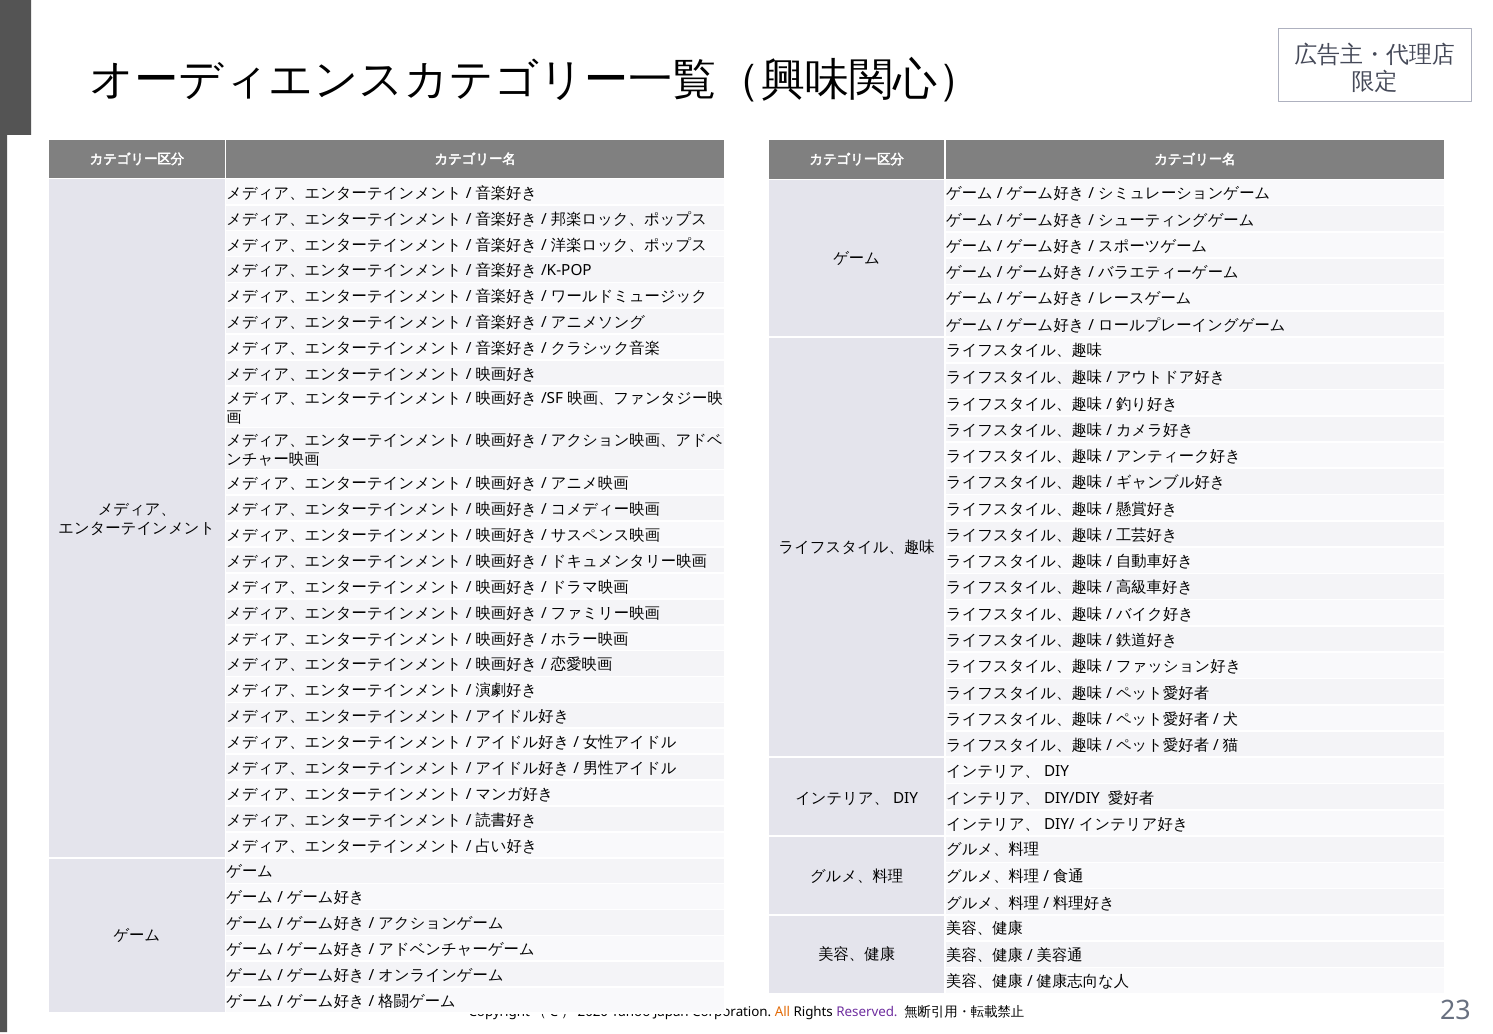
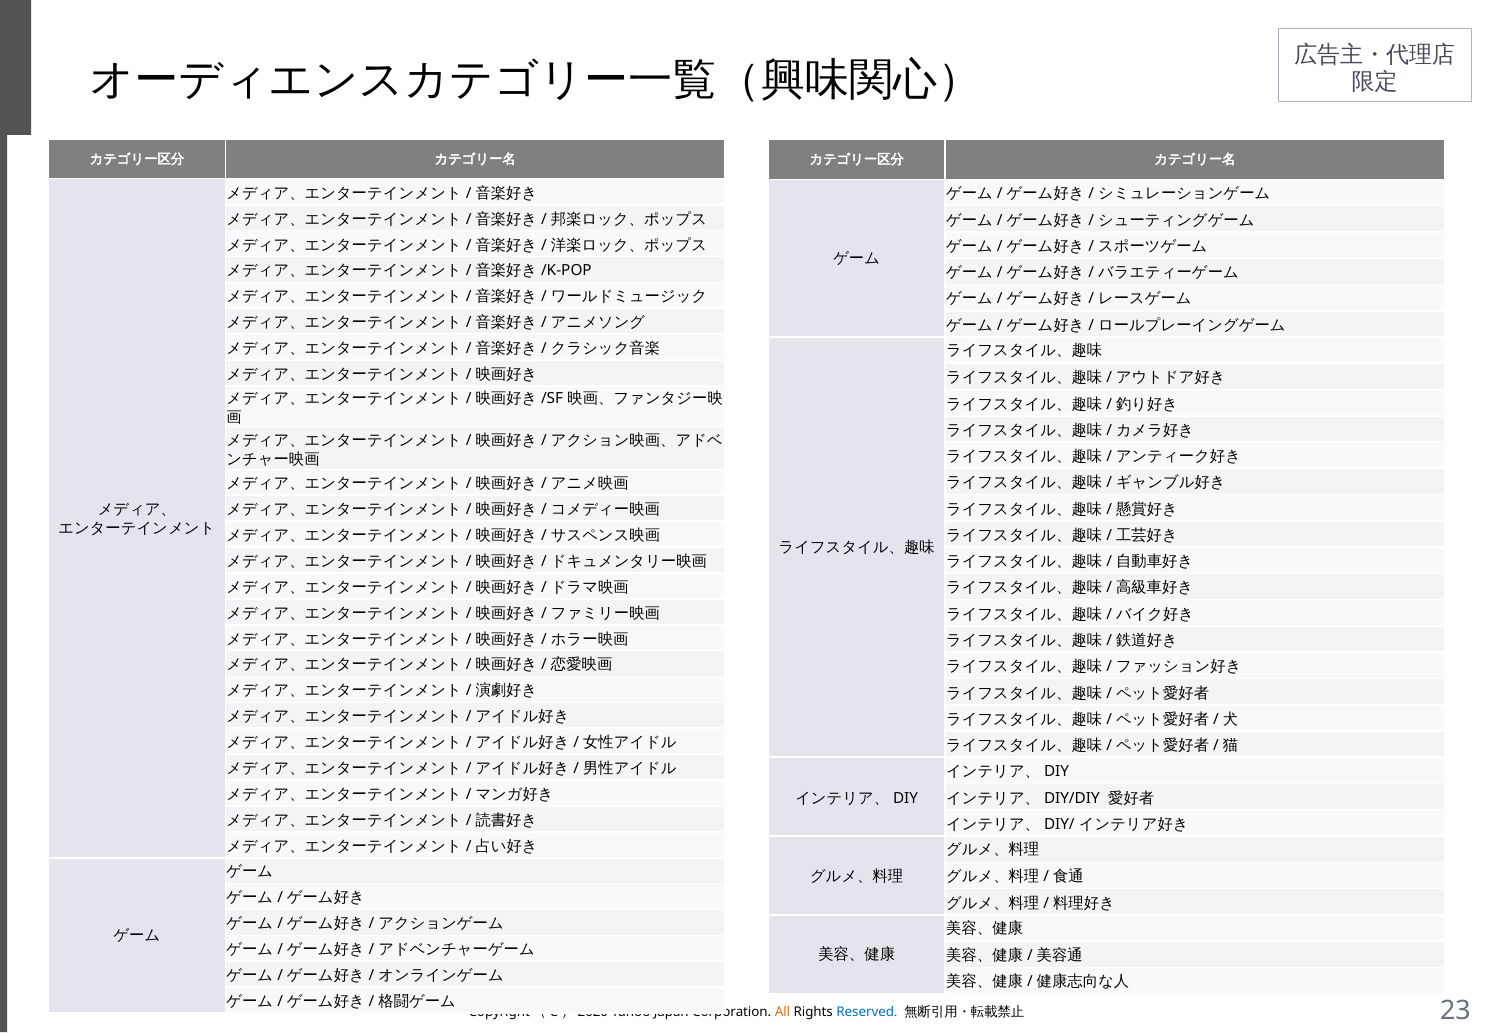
Reserved colour: purple -> blue (867, 1012)
